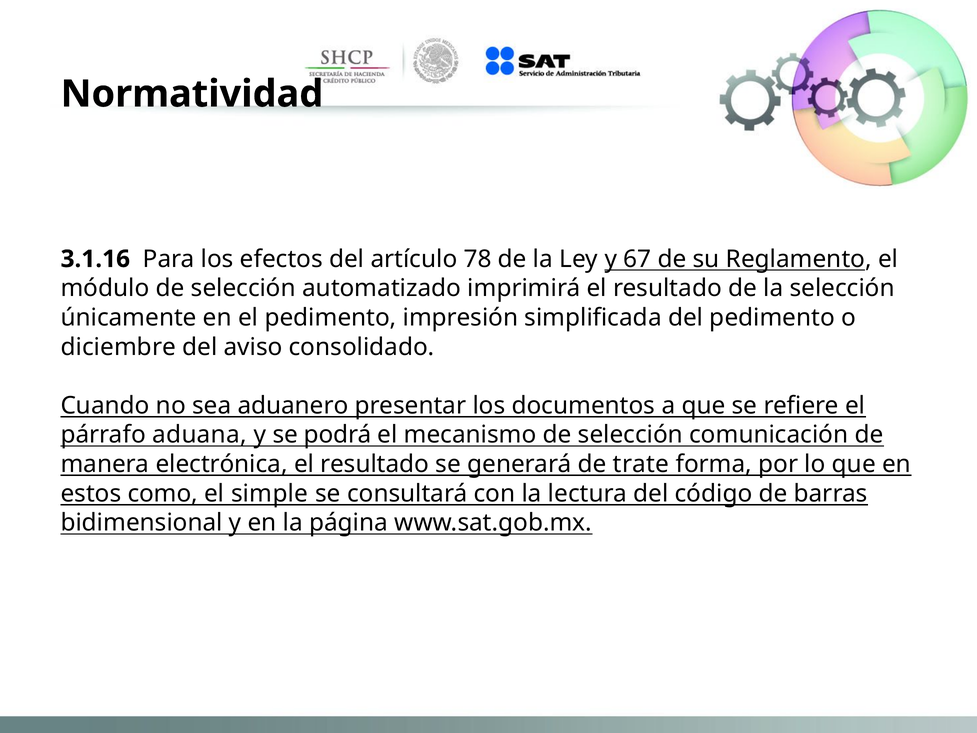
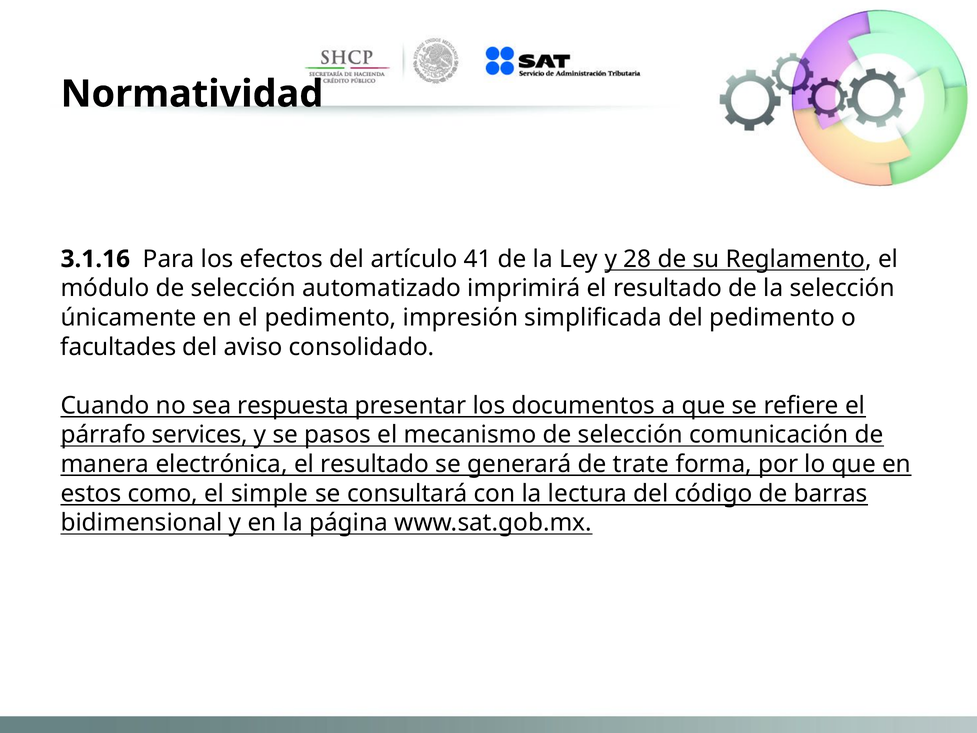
78: 78 -> 41 (478, 259)
67: 67 -> 28 (637, 259)
diciembre: diciembre -> facultades (118, 347)
aduanero: aduanero -> respuesta (293, 405)
aduana: aduana -> services (200, 435)
podrá: podrá -> pasos (338, 435)
